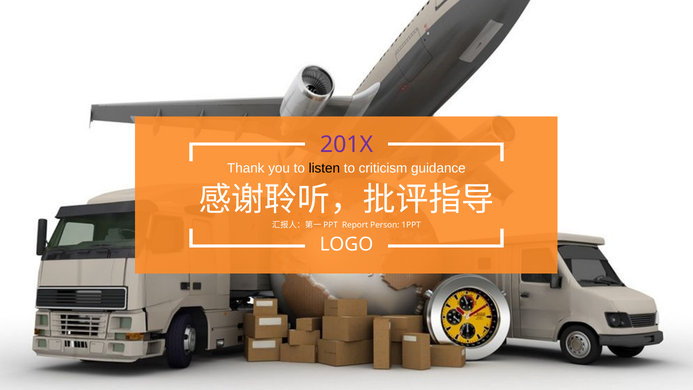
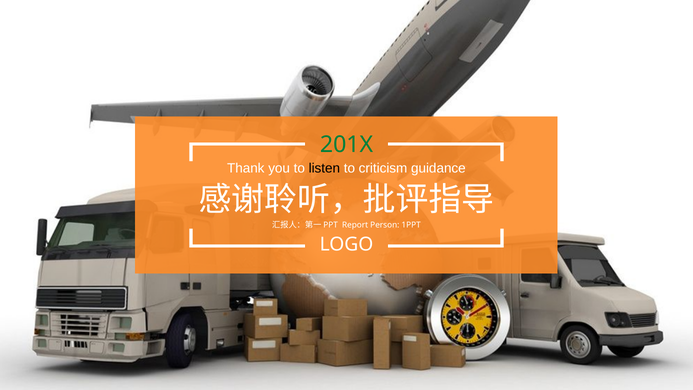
201X colour: purple -> green (347, 145)
